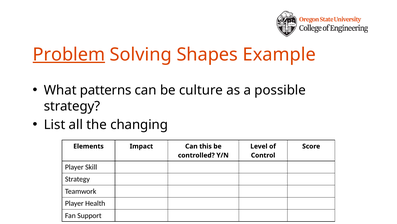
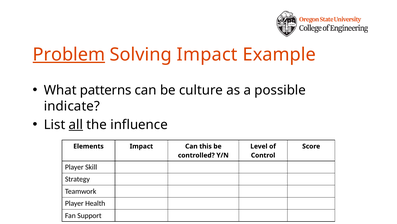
Solving Shapes: Shapes -> Impact (207, 54)
strategy: strategy -> indicate (72, 106)
all underline: none -> present (76, 124)
changing: changing -> influence (139, 124)
